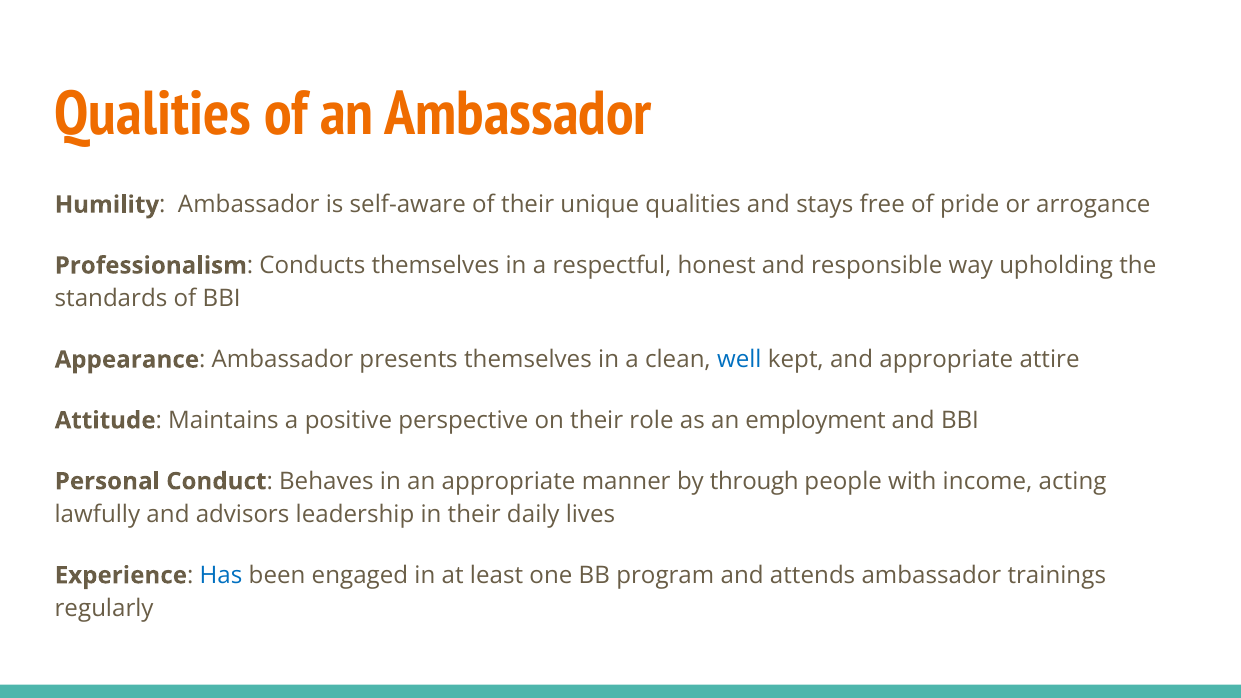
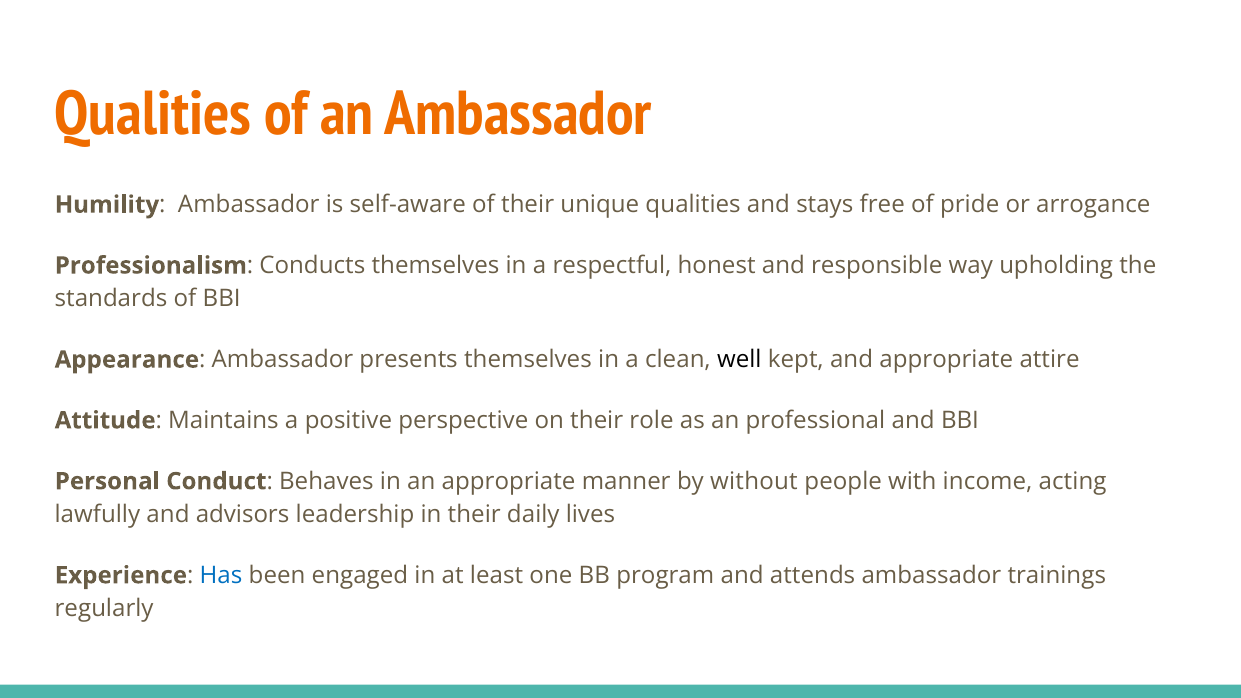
well colour: blue -> black (739, 360)
employment: employment -> professional (815, 421)
through: through -> without (754, 481)
